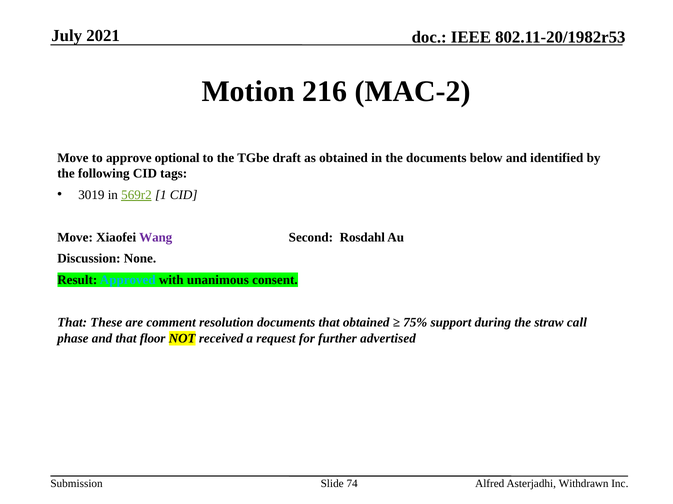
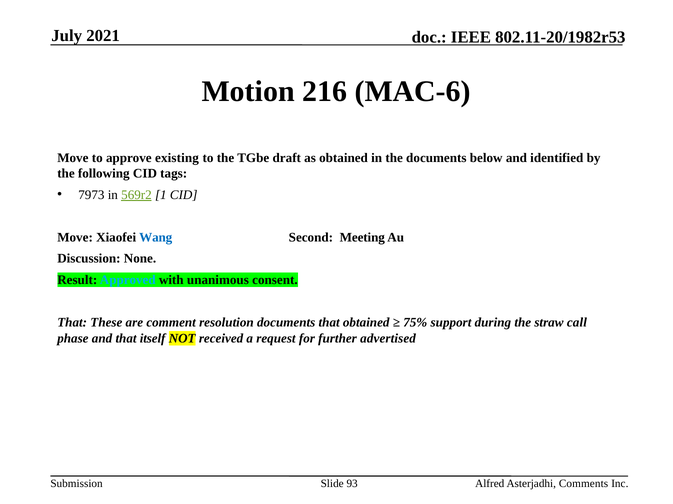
MAC-2: MAC-2 -> MAC-6 (413, 92)
optional: optional -> existing (177, 158)
3019: 3019 -> 7973 (91, 195)
Wang colour: purple -> blue (156, 238)
Rosdahl: Rosdahl -> Meeting (362, 238)
floor: floor -> itself (153, 339)
74: 74 -> 93 (352, 484)
Withdrawn: Withdrawn -> Comments (584, 484)
